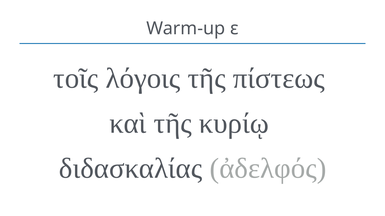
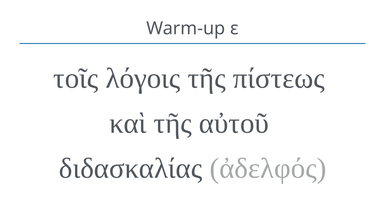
κυρίῳ: κυρίῳ -> αὐτοῦ (234, 124)
